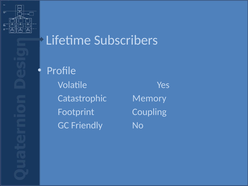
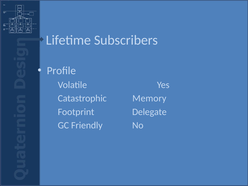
Coupling: Coupling -> Delegate (149, 112)
